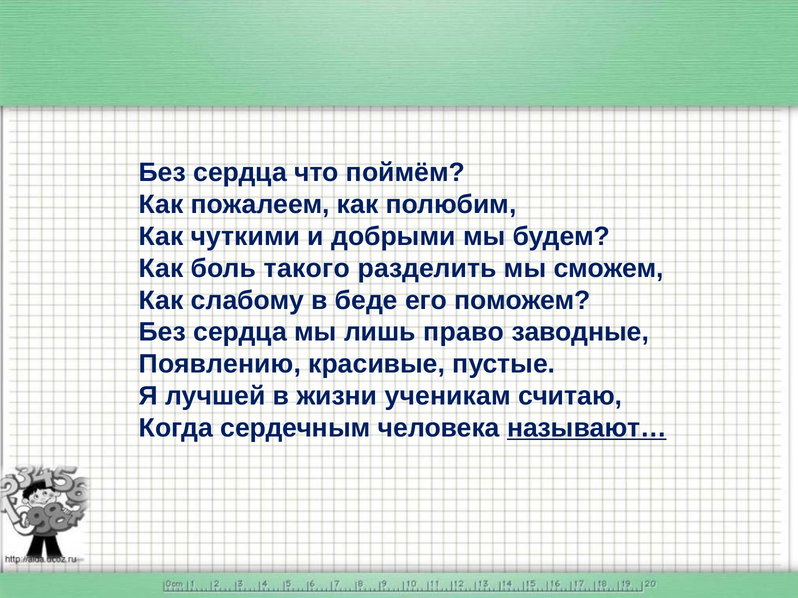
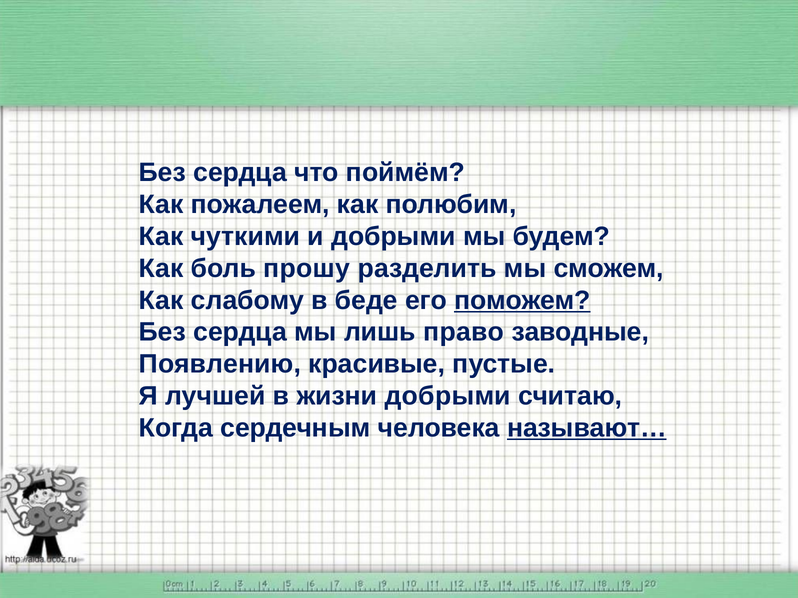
такого: такого -> прошу (307, 269)
поможем underline: none -> present (522, 301)
жизни ученикам: ученикам -> добрыми (448, 396)
